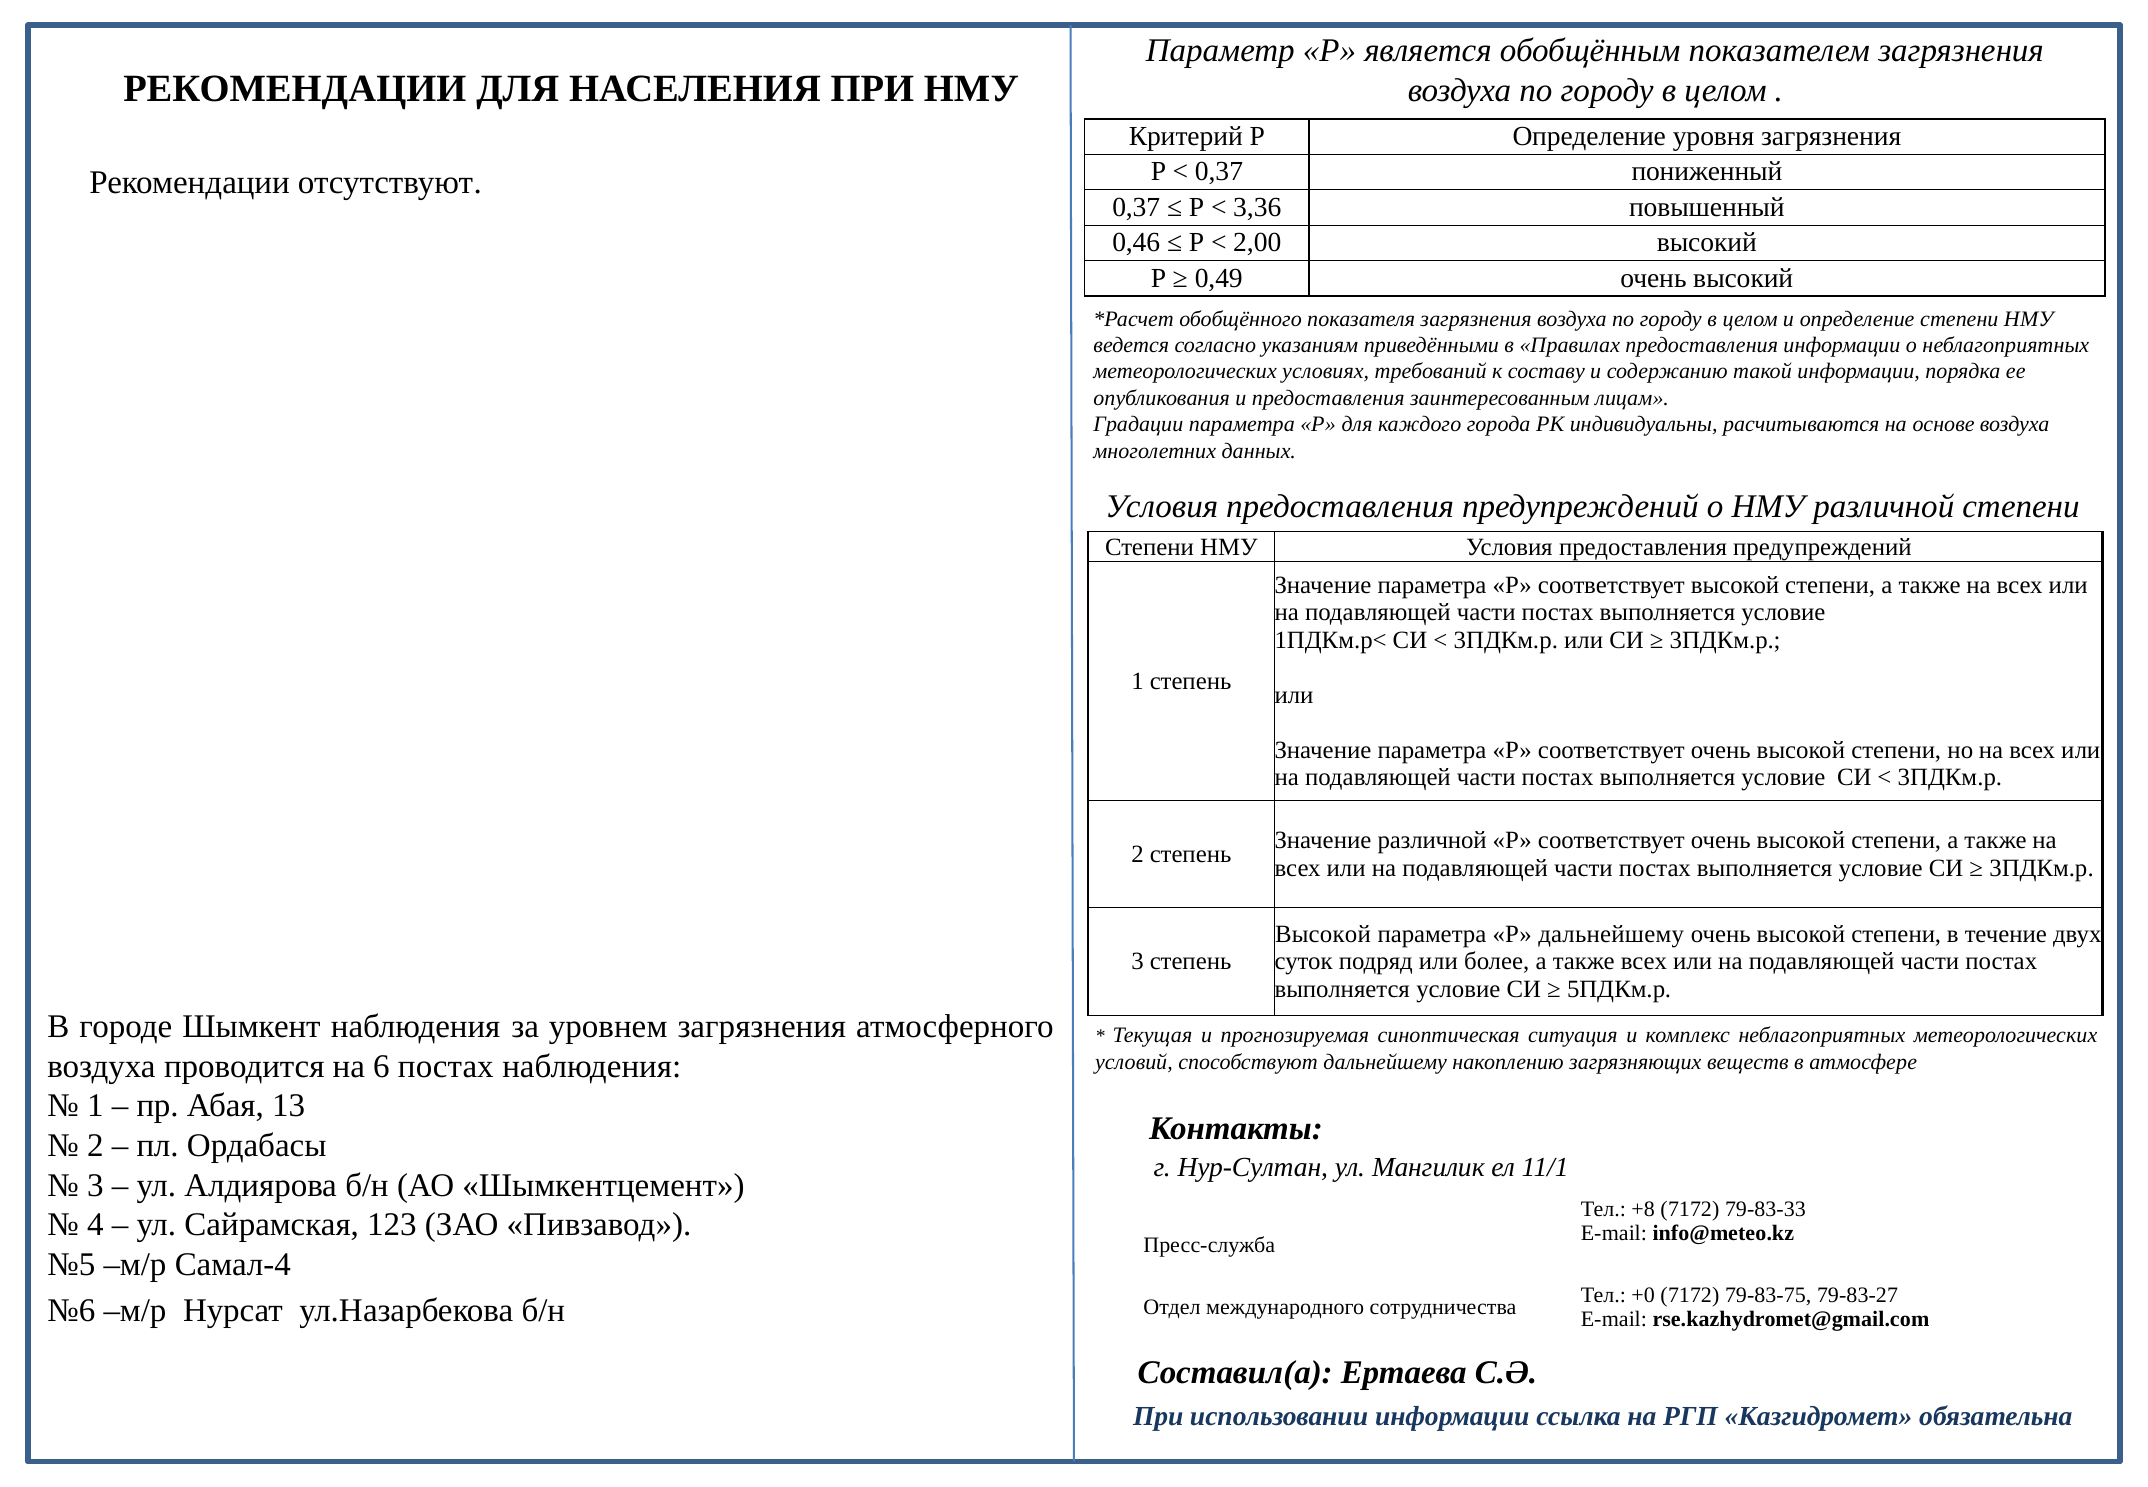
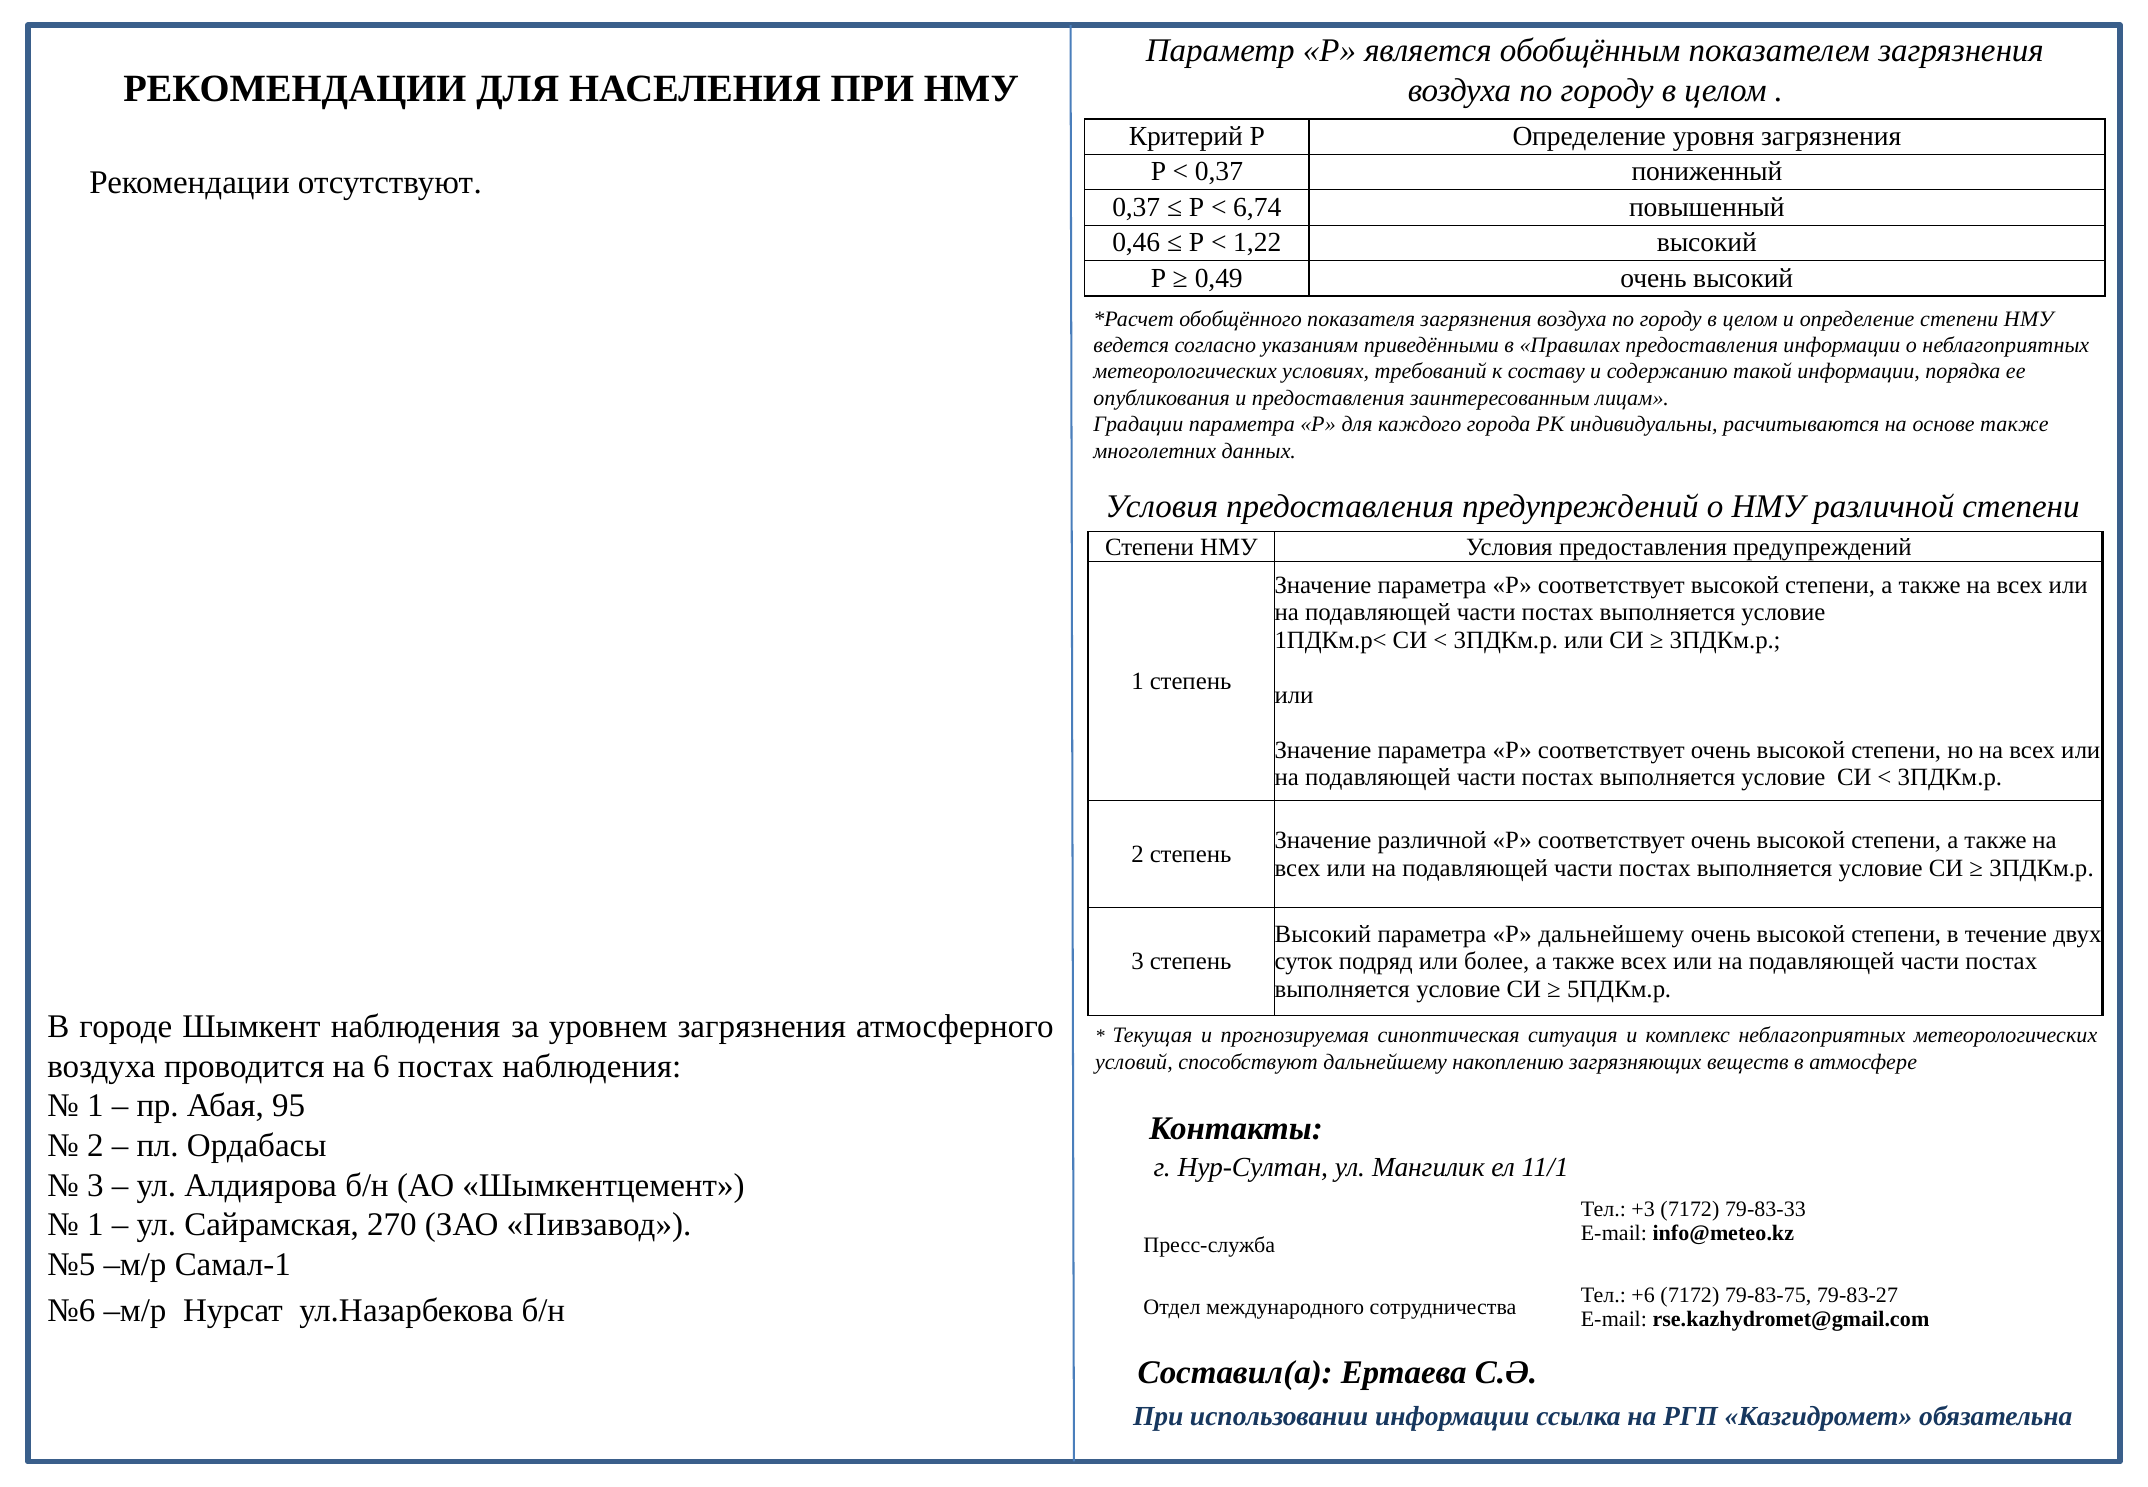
3,36: 3,36 -> 6,74 (1257, 207)
2,00: 2,00 -> 1,22 (1257, 243)
основе воздуха: воздуха -> также (2014, 424)
Высокой: Высокой -> Высокий (1323, 934)
13: 13 -> 95 (289, 1106)
+8: +8 -> +3 (1643, 1209)
4: 4 -> 1 (95, 1225)
123: 123 -> 270 (392, 1225)
Самал-4: Самал-4 -> Самал-1 (233, 1265)
+0: +0 -> +6 (1643, 1295)
